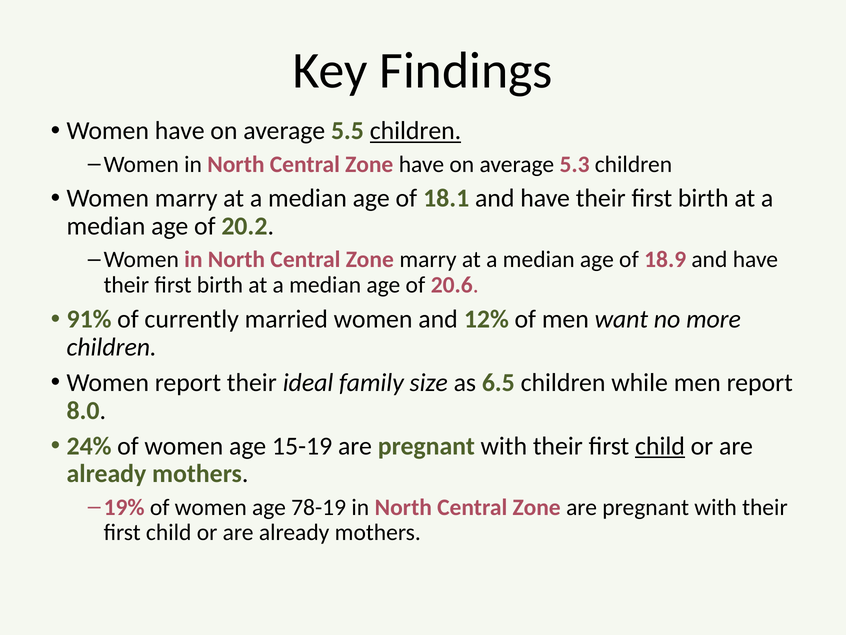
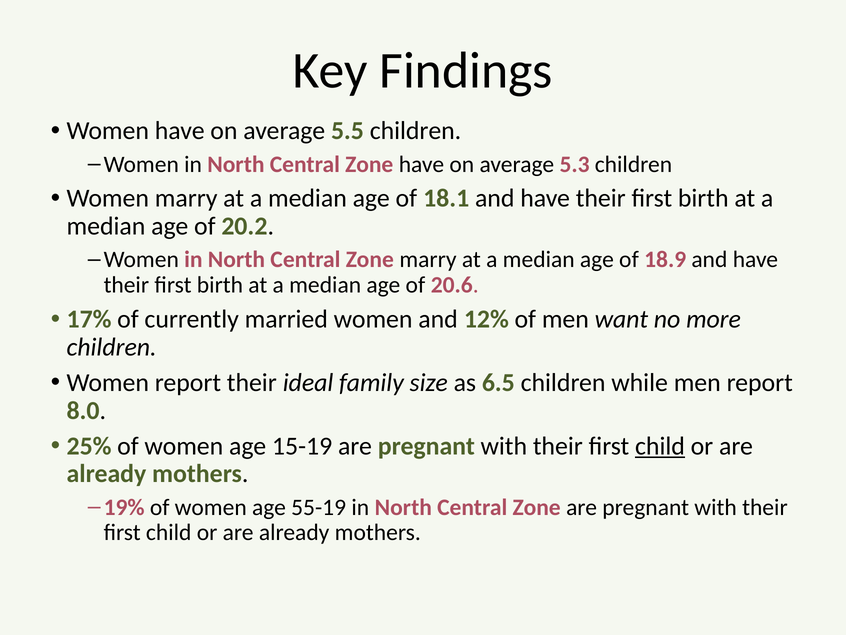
children underline: present -> none (416, 131)
91%: 91% -> 17% (89, 319)
24%: 24% -> 25% (89, 446)
78-19: 78-19 -> 55-19 (319, 507)
